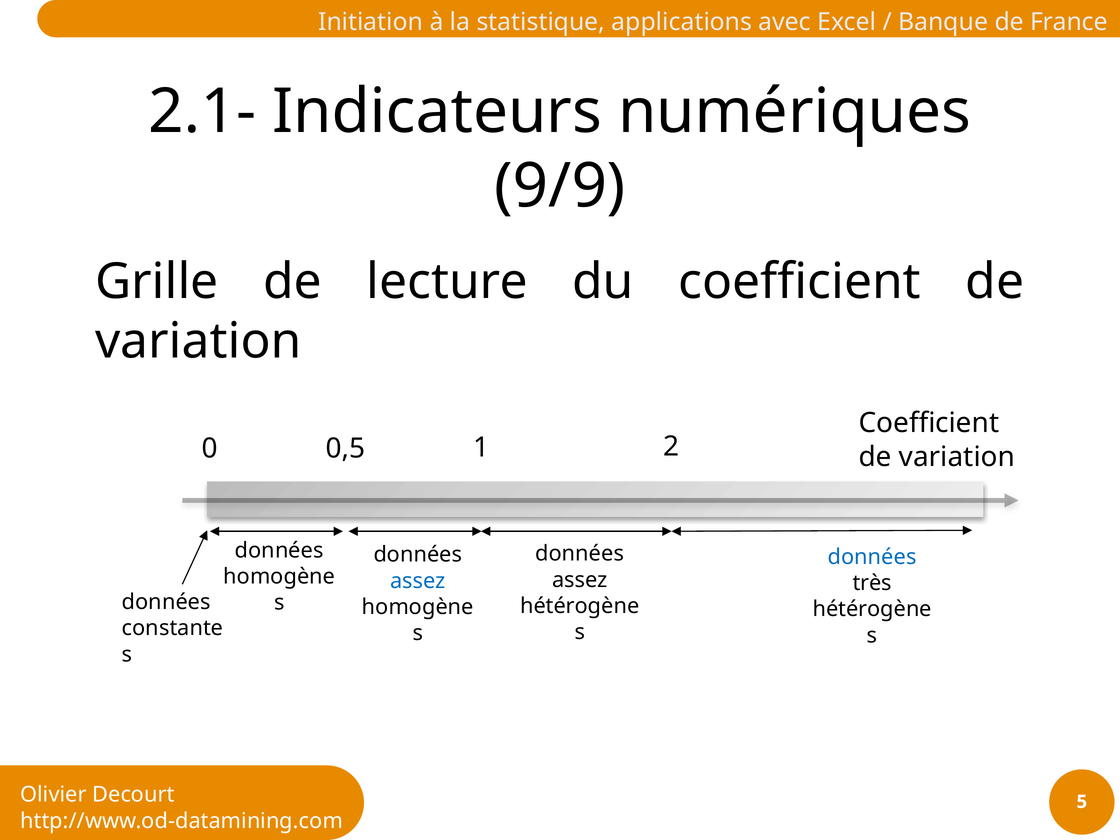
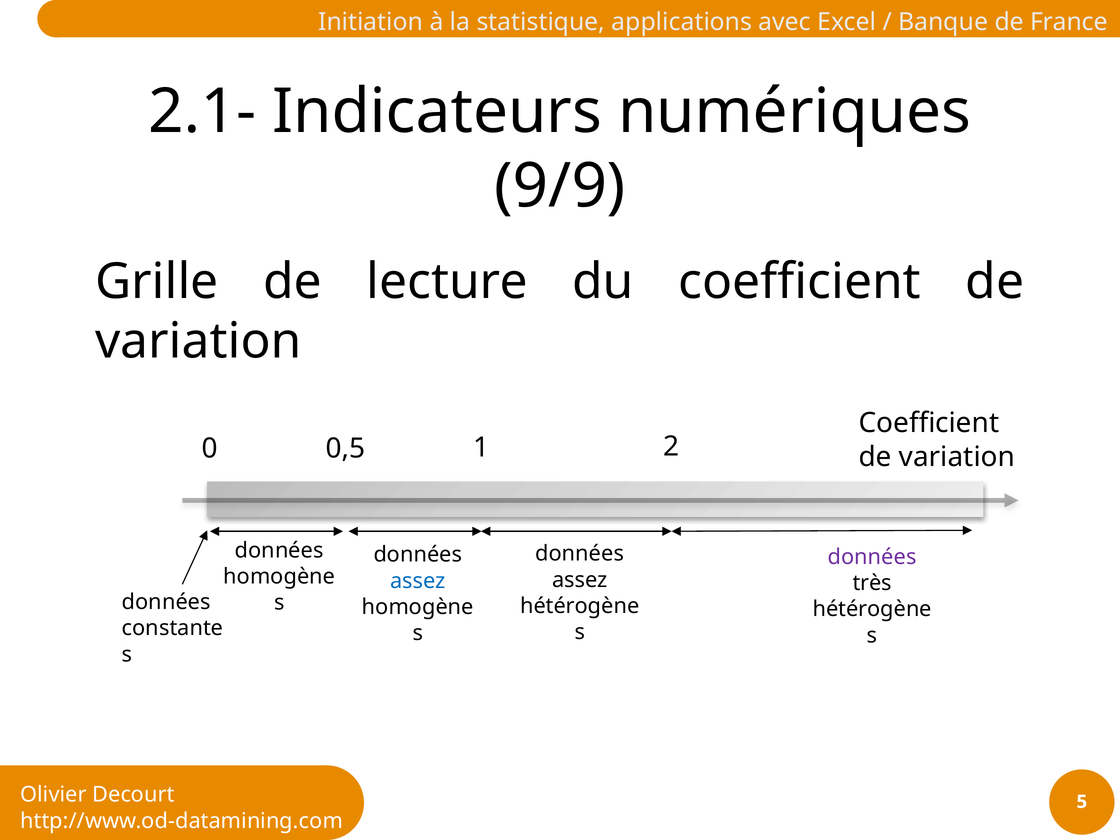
données colour: blue -> purple (872, 557)
